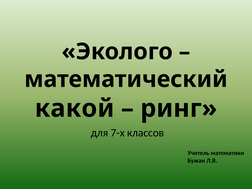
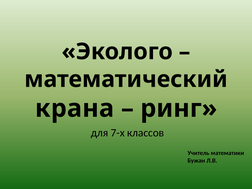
какой: какой -> крана (75, 108)
